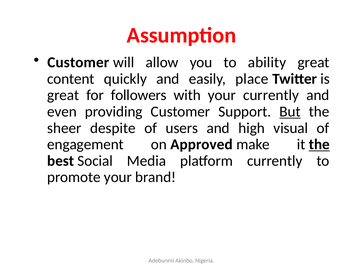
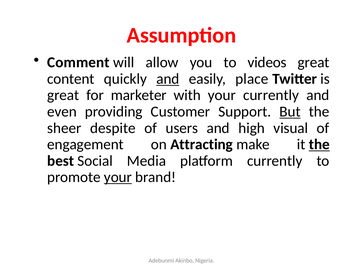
Customer: Customer -> Comment (78, 62)
ability: ability -> videos (267, 62)
and underline: none -> present (168, 79)
followers: followers -> marketer (139, 95)
Approved: Approved -> Attracting (202, 144)
your underline: none -> present (118, 177)
